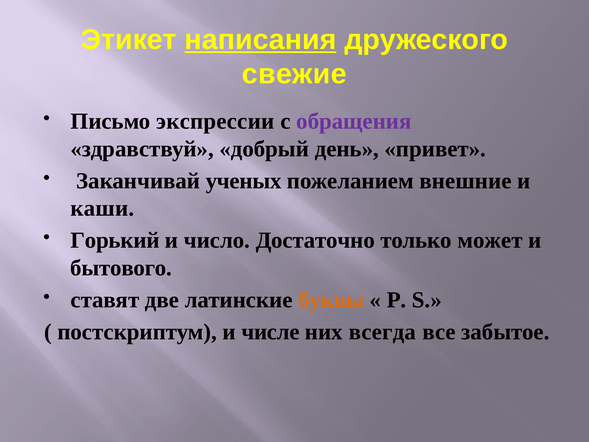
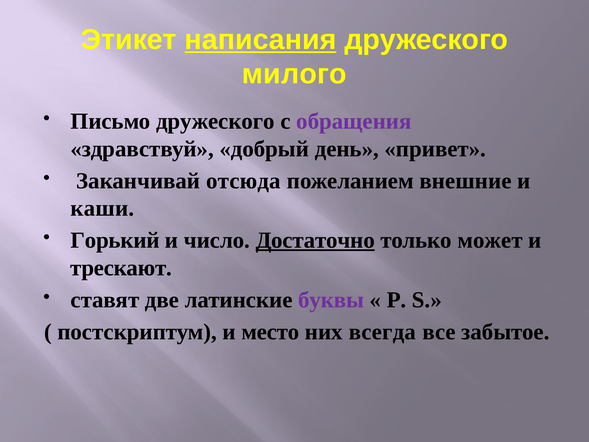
свежие: свежие -> милого (294, 74)
Письмо экспрессии: экспрессии -> дружеского (215, 121)
ученых: ученых -> отсюда (243, 181)
Достаточно underline: none -> present (315, 240)
бытового: бытового -> трескают (121, 268)
буквы colour: orange -> purple (331, 300)
числе: числе -> место (270, 332)
